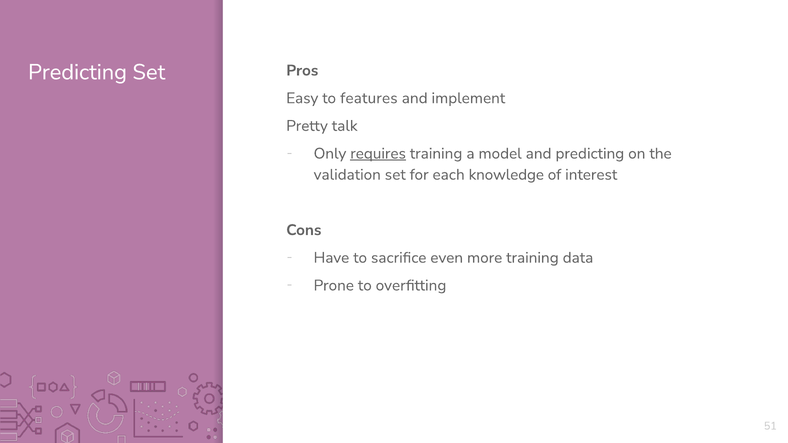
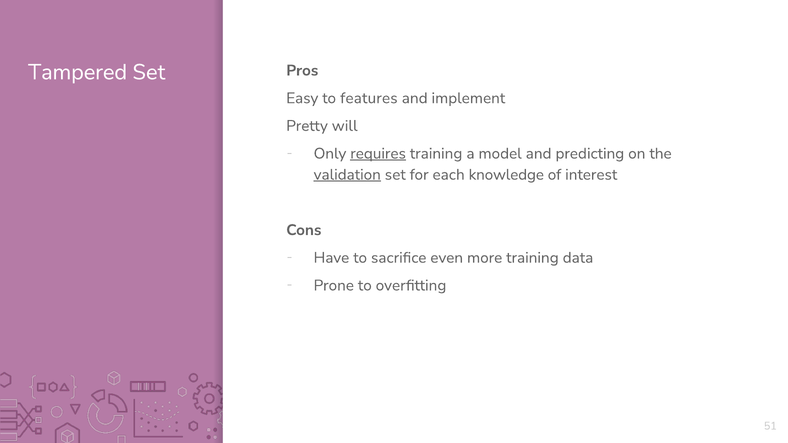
Predicting: Predicting -> Tampered (78, 72)
talk: talk -> will (345, 126)
validation underline: none -> present (347, 175)
